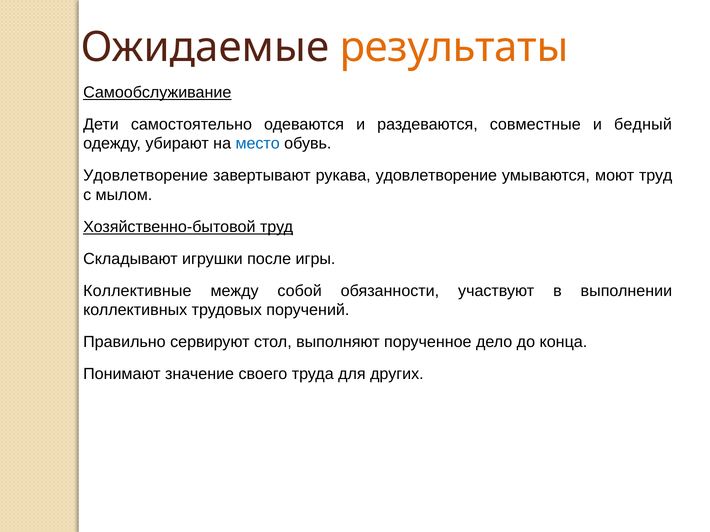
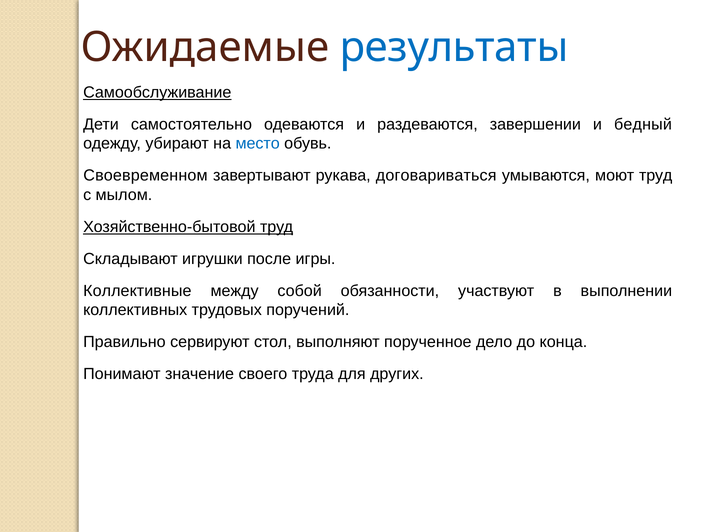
результаты colour: orange -> blue (454, 47)
совместные: совместные -> завершении (535, 124)
Удовлетворение: Удовлетворение -> Своевременном (145, 176)
рукава удовлетворение: удовлетворение -> договариваться (436, 176)
